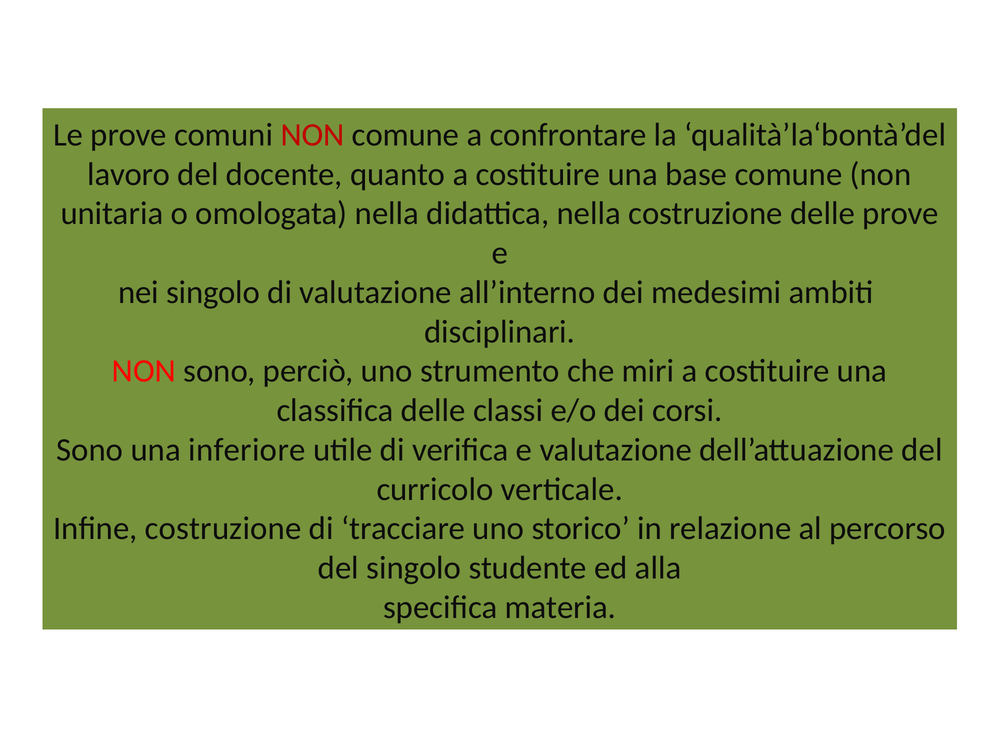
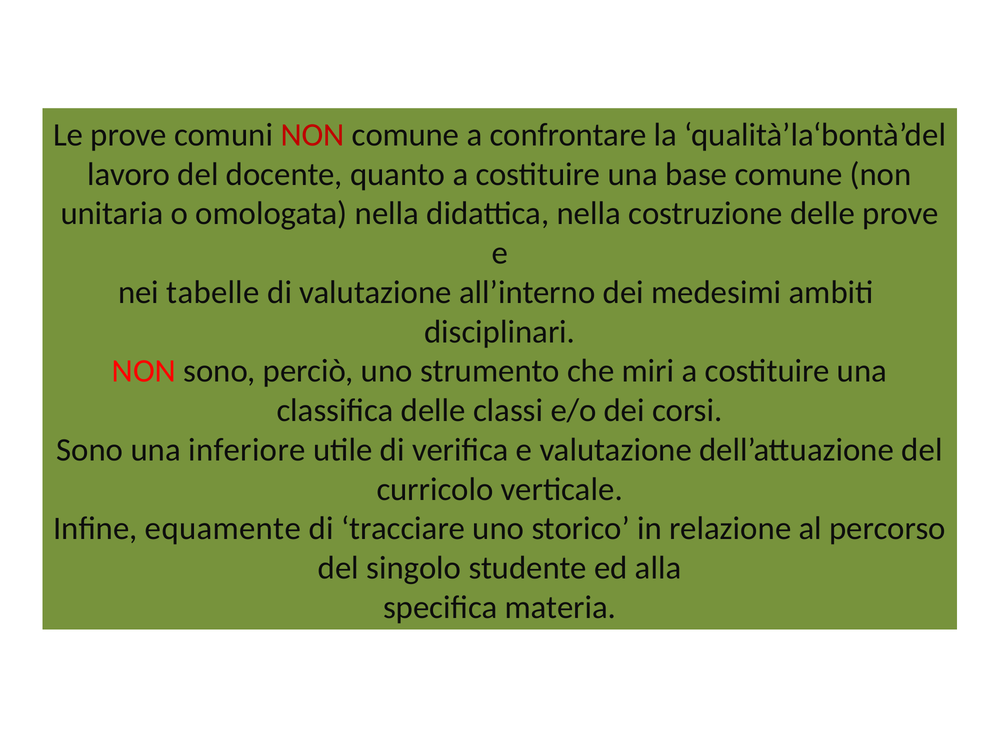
nei singolo: singolo -> tabelle (213, 292)
Infine costruzione: costruzione -> equamente (223, 529)
